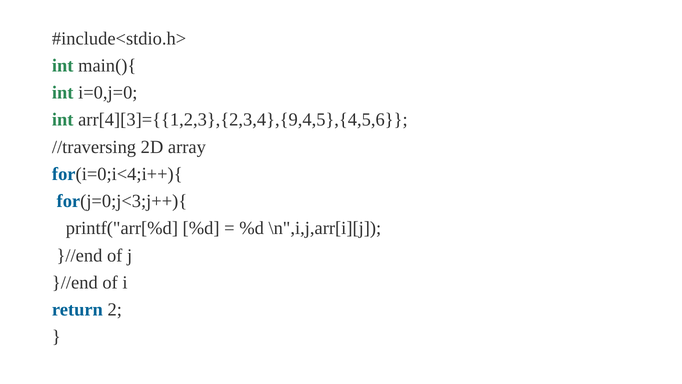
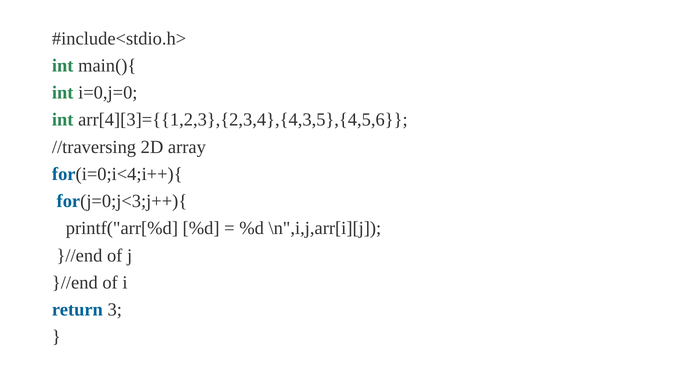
arr[4][3]={{1,2,3},{2,3,4},{9,4,5},{4,5,6: arr[4][3]={{1,2,3},{2,3,4},{9,4,5},{4,5,6 -> arr[4][3]={{1,2,3},{2,3,4},{4,3,5},{4,5,6 (243, 120)
2: 2 -> 3 (115, 309)
